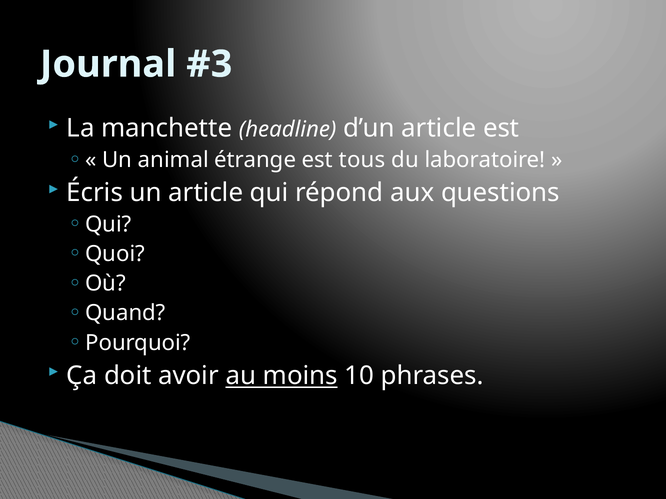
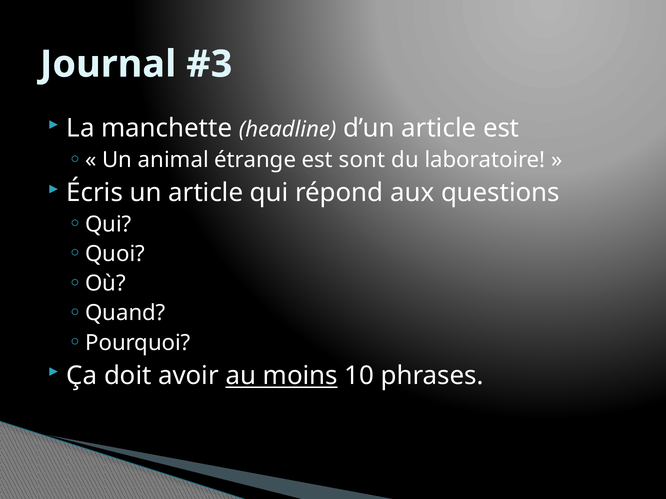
tous: tous -> sont (362, 160)
